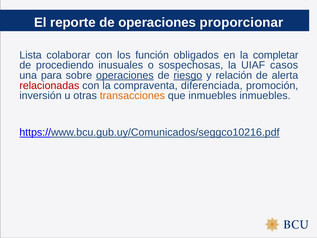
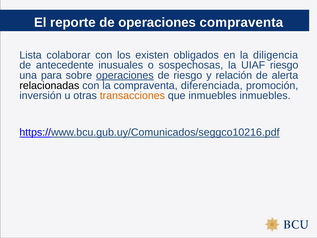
operaciones proporcionar: proporcionar -> compraventa (241, 22)
función: función -> existen (152, 55)
completar: completar -> diligencia (276, 55)
procediendo: procediendo -> antecedente (65, 65)
UIAF casos: casos -> riesgo (284, 65)
riesgo underline: present -> none (188, 75)
relacionadas colour: red -> black (49, 85)
